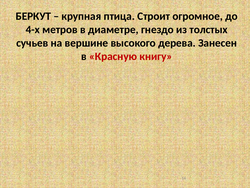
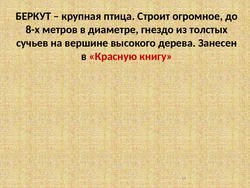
4-х: 4-х -> 8-х (33, 30)
